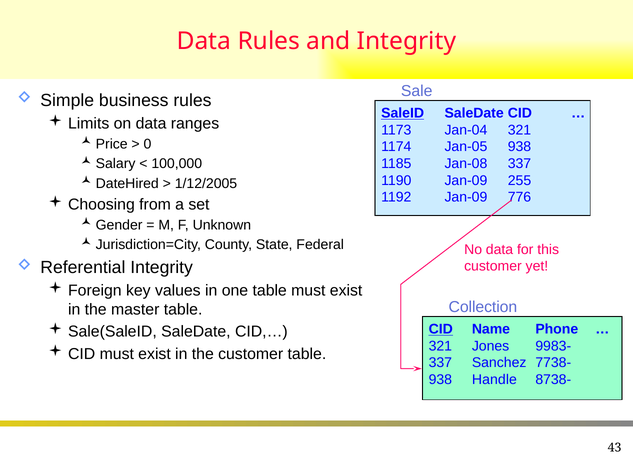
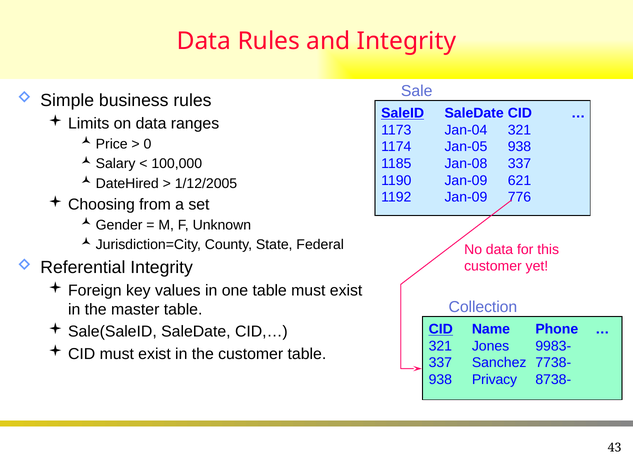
255: 255 -> 621 (520, 181)
Handle: Handle -> Privacy (495, 380)
